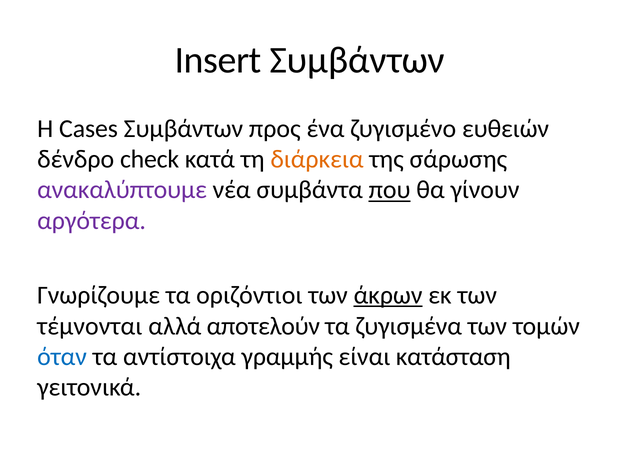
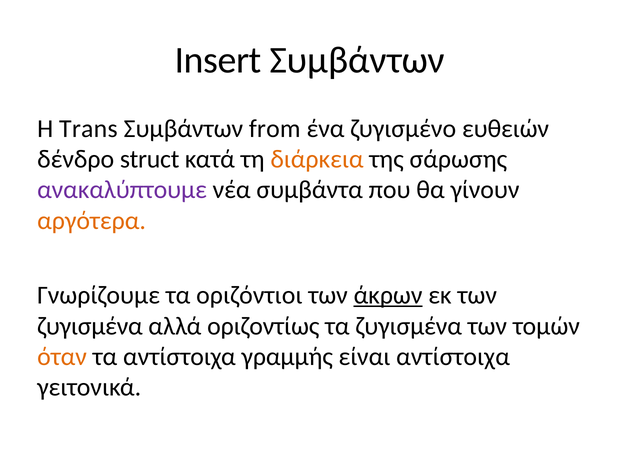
Cases: Cases -> Trans (88, 129)
προς: προς -> from (275, 129)
check: check -> struct (150, 159)
που underline: present -> none (390, 190)
αργότερα colour: purple -> orange (92, 221)
τέμνονται: τέμνονται -> ζυγισμένα (90, 326)
αποτελούν: αποτελούν -> οριζοντίως (263, 326)
όταν colour: blue -> orange (62, 357)
είναι κατάσταση: κατάσταση -> αντίστοιχα (453, 357)
